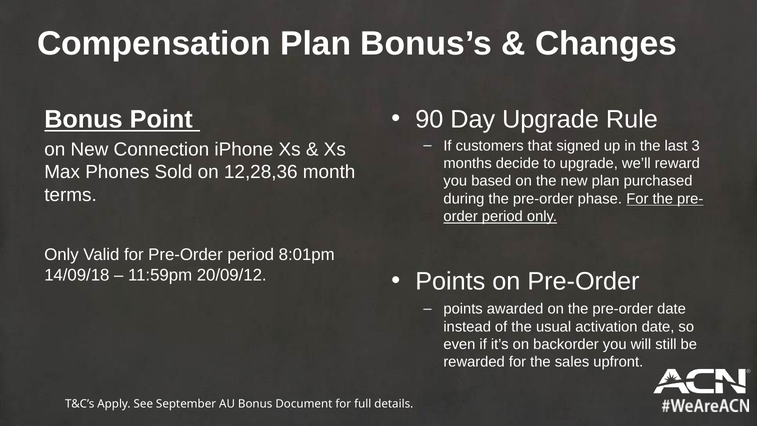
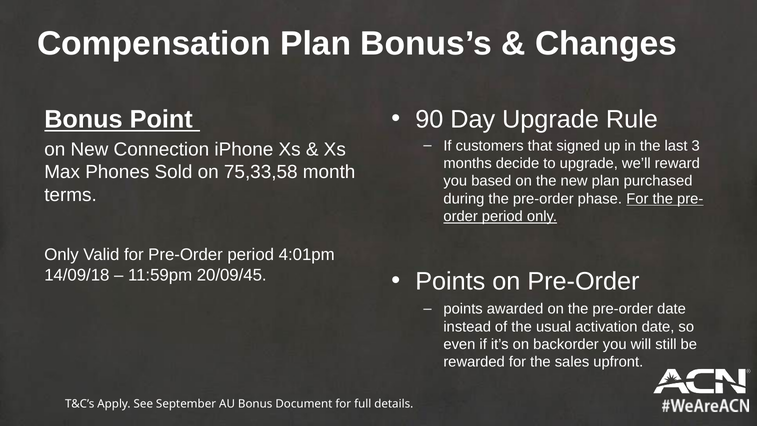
12,28,36: 12,28,36 -> 75,33,58 (261, 172)
8:01pm: 8:01pm -> 4:01pm (307, 255)
20/09/12: 20/09/12 -> 20/09/45 (232, 275)
